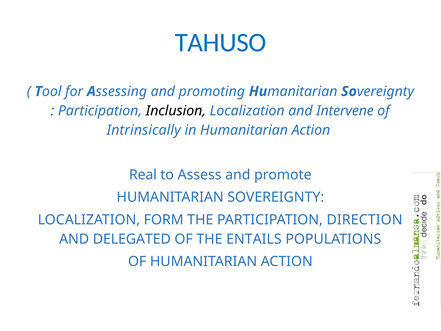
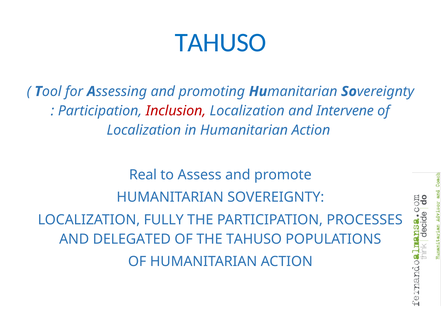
Inclusion colour: black -> red (176, 111)
Intrinsically: Intrinsically -> Localization (144, 130)
FORM: FORM -> FULLY (164, 220)
DIRECTION: DIRECTION -> PROCESSES (365, 220)
THE ENTAILS: ENTAILS -> TAHUSO (254, 239)
